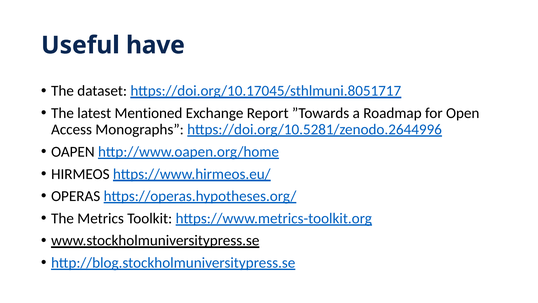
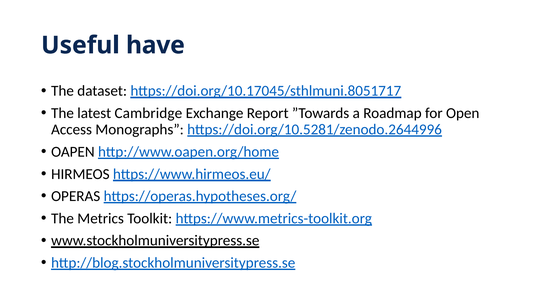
Mentioned: Mentioned -> Cambridge (148, 113)
